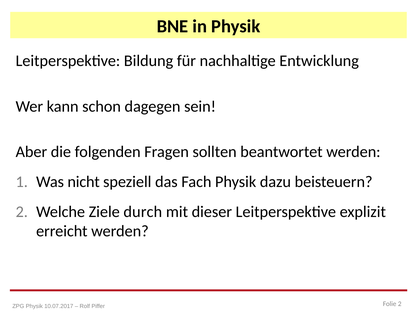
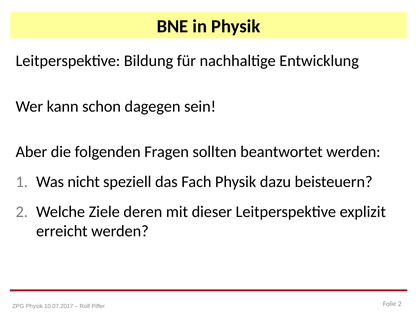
durch: durch -> deren (143, 212)
